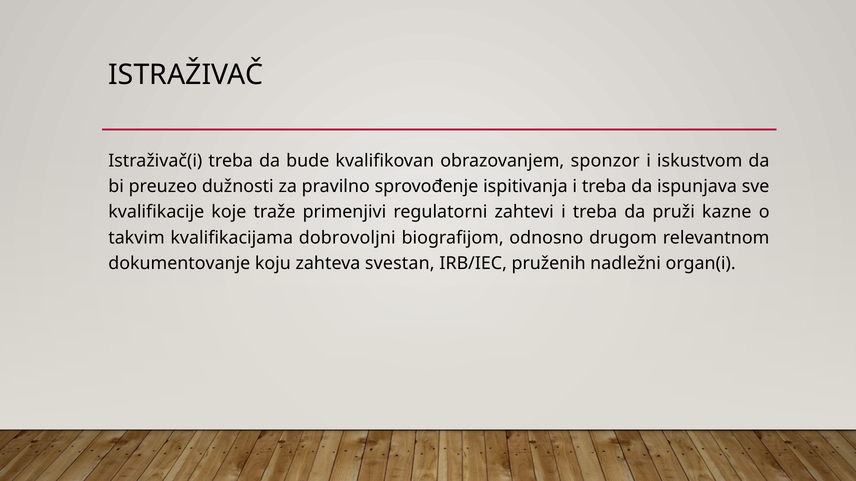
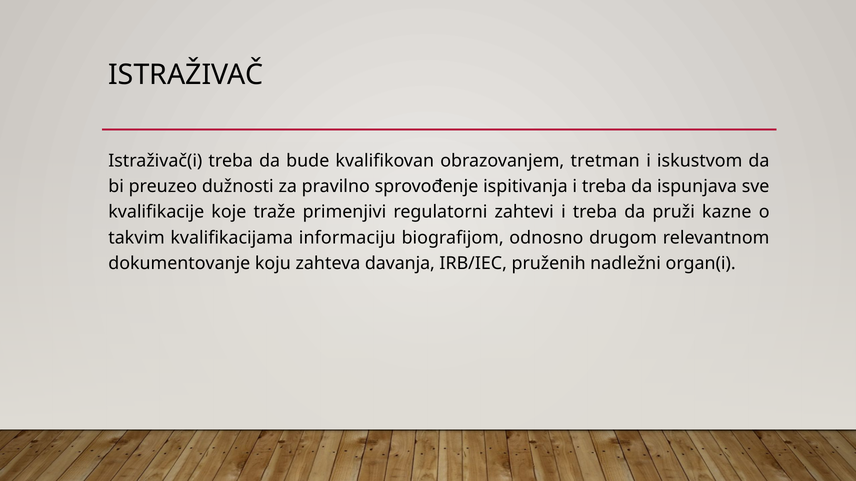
sponzor: sponzor -> tretman (605, 161)
dobrovoljni: dobrovoljni -> informaciju (347, 238)
svestan: svestan -> davanja (400, 264)
